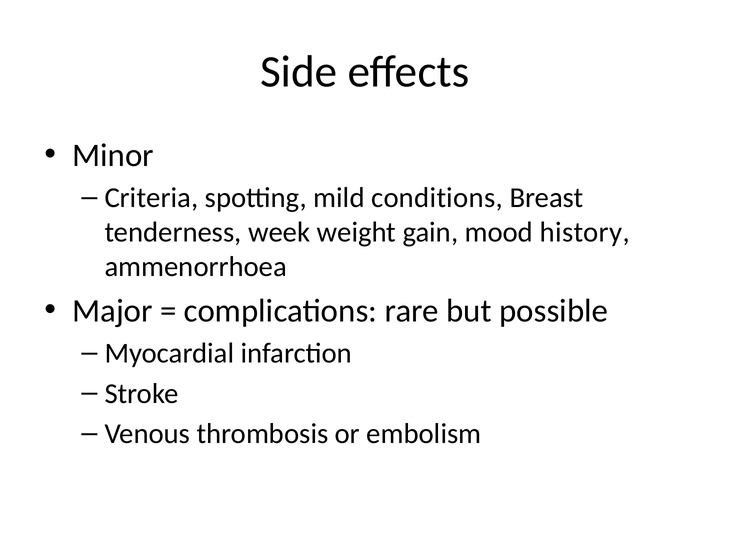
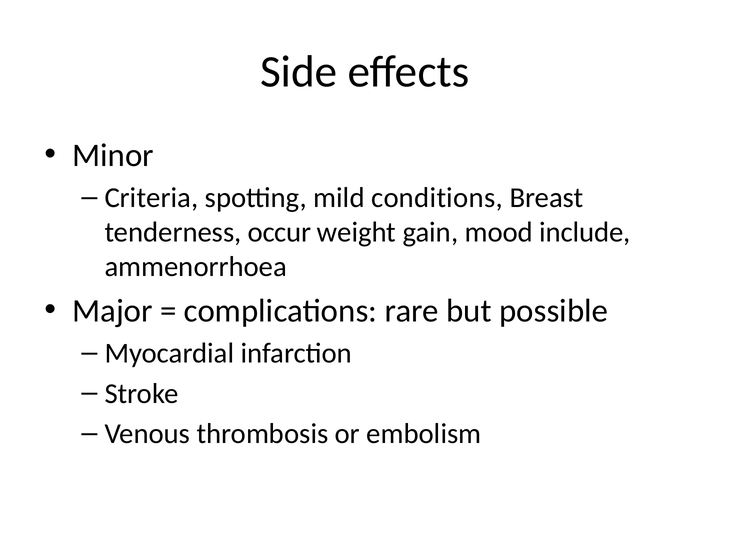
week: week -> occur (279, 232)
history: history -> include (585, 232)
